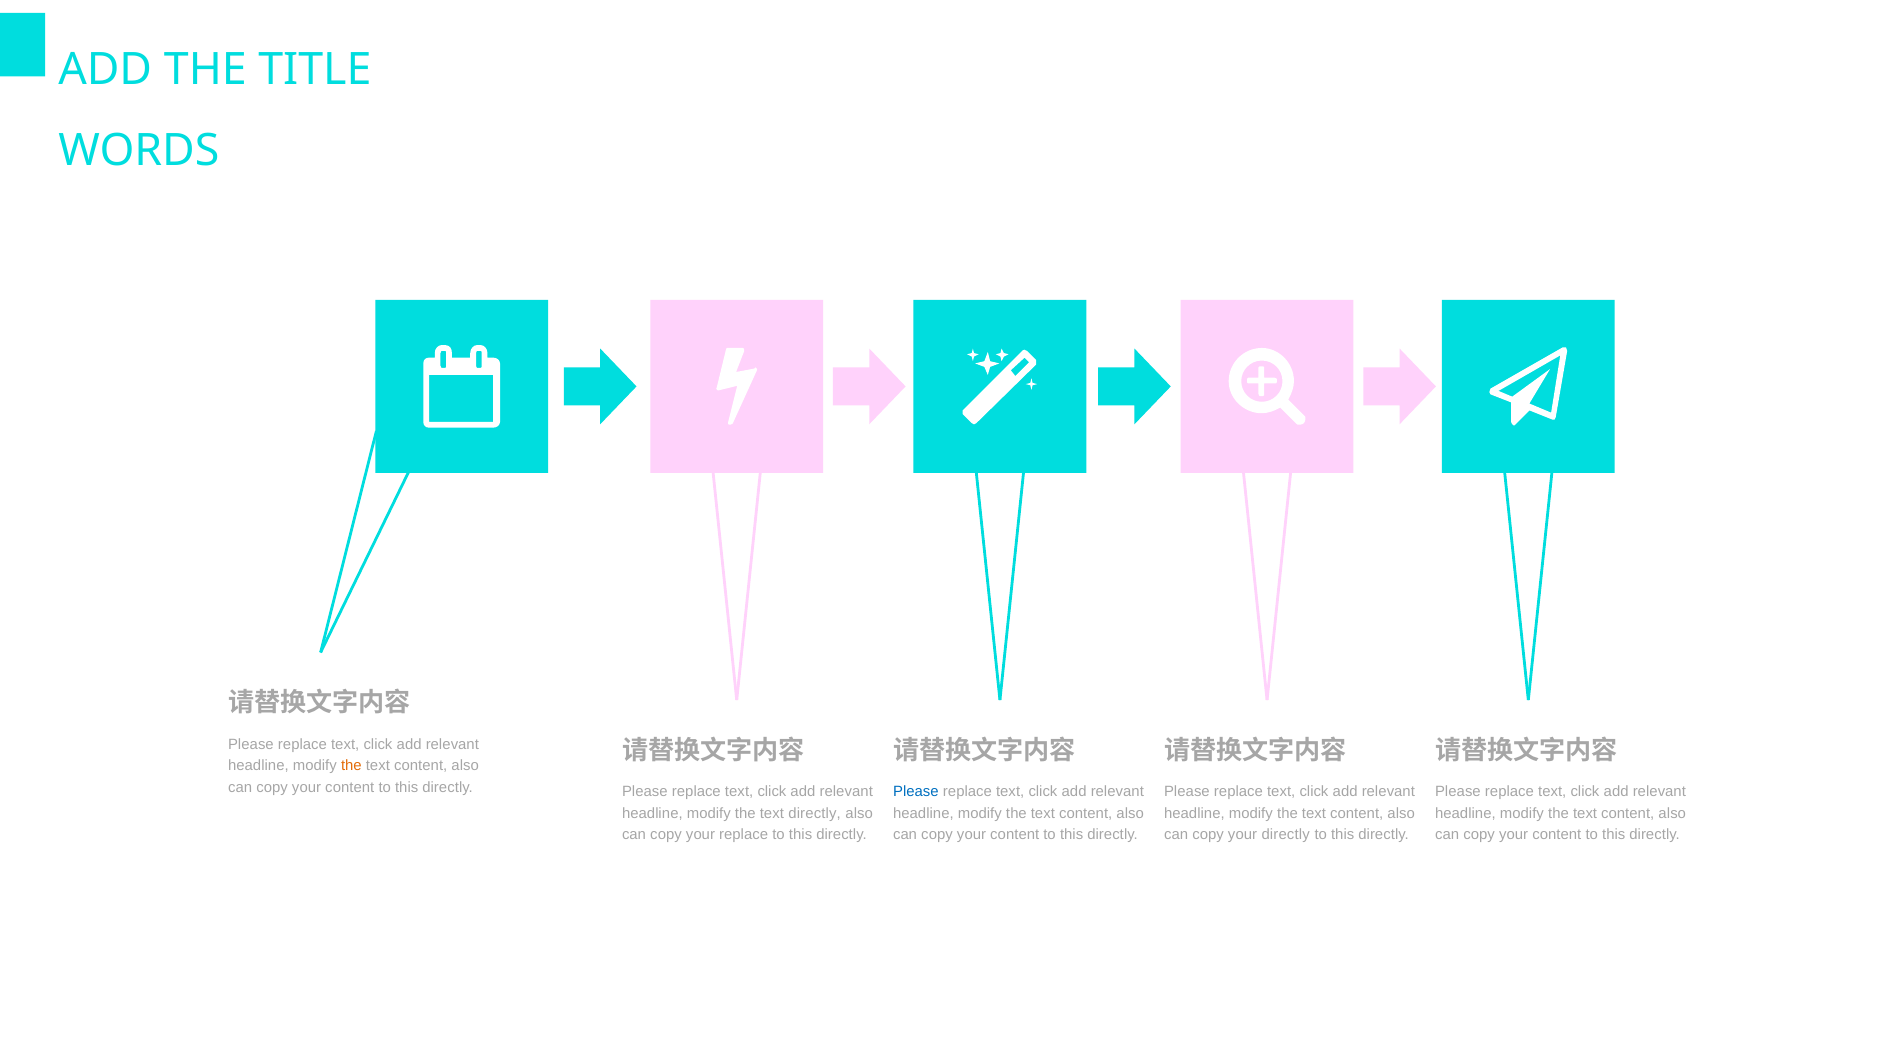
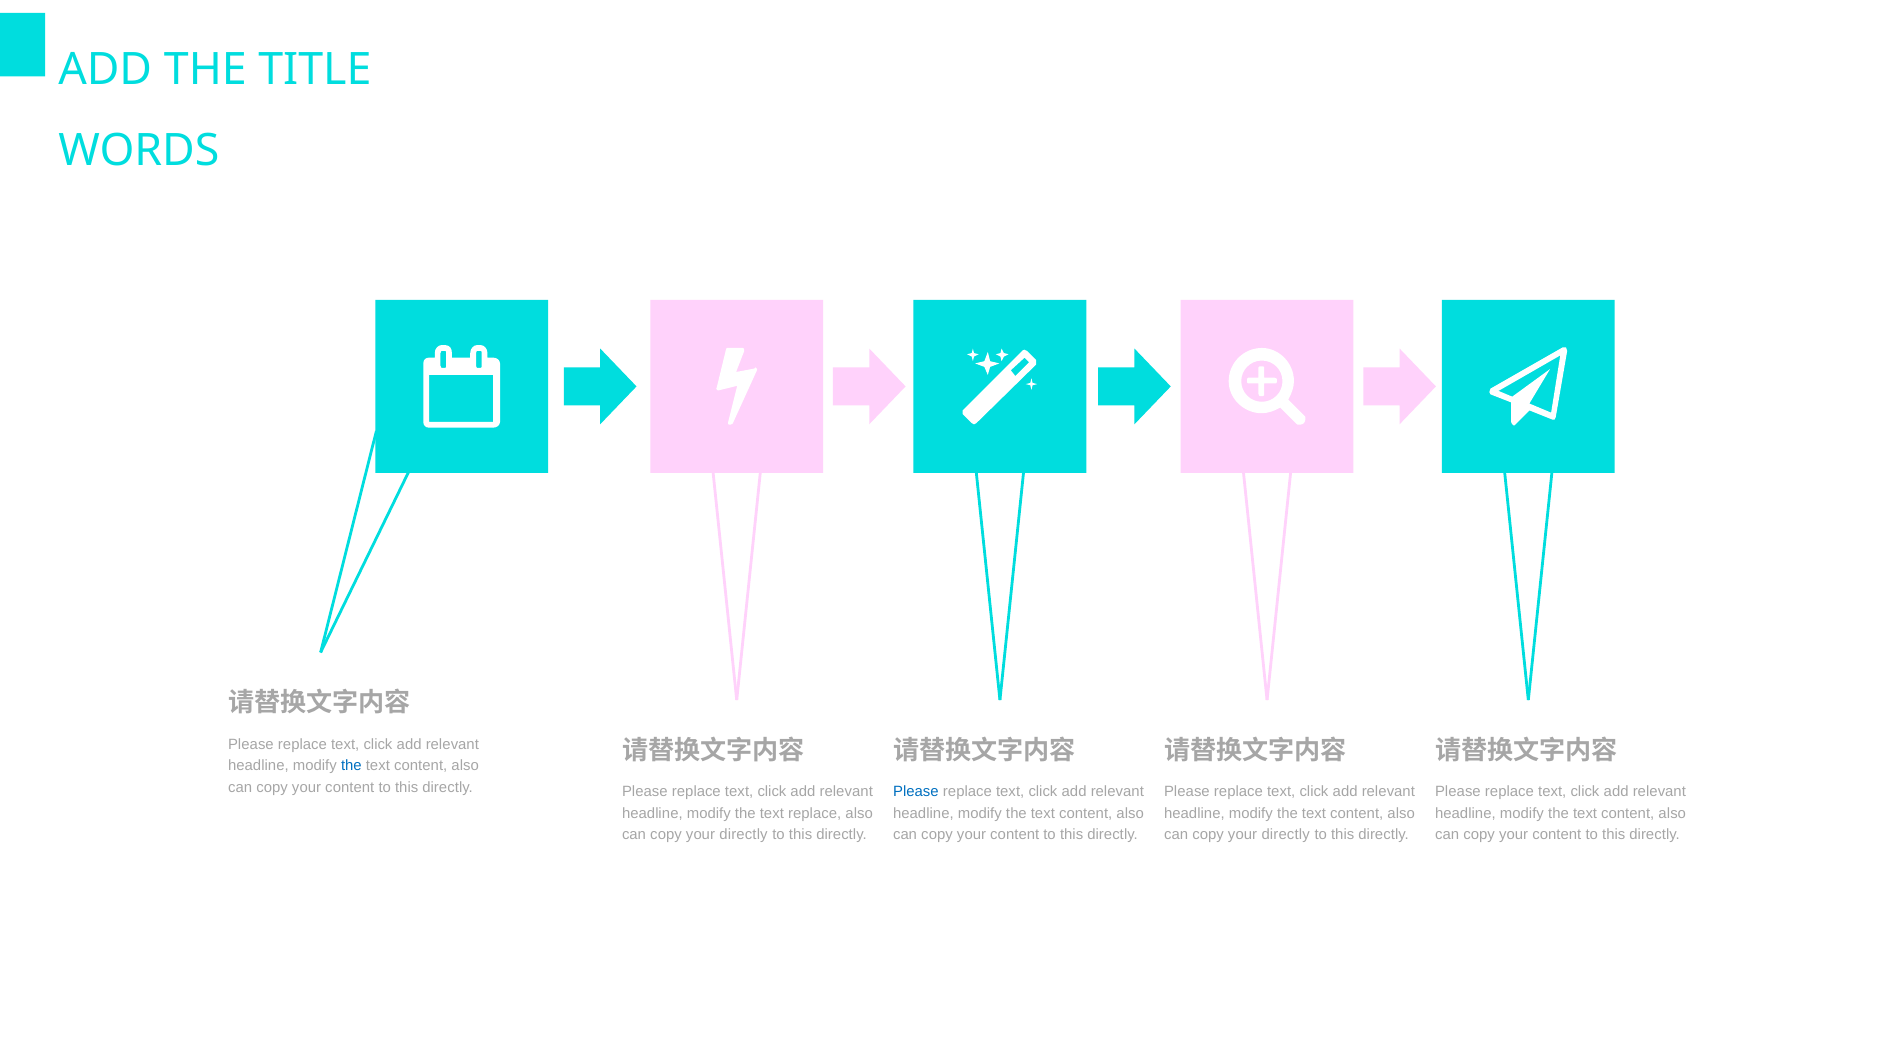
the colour: orange -> blue (351, 766)
text directly: directly -> replace (815, 813)
replace: replace -> directly (744, 835)
